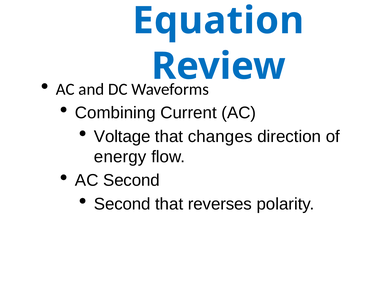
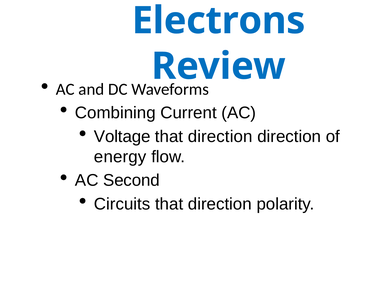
Equation: Equation -> Electrons (219, 21)
changes: changes -> direction (220, 136)
Second: Second -> Circuits (122, 204)
reverses: reverses -> direction (220, 204)
